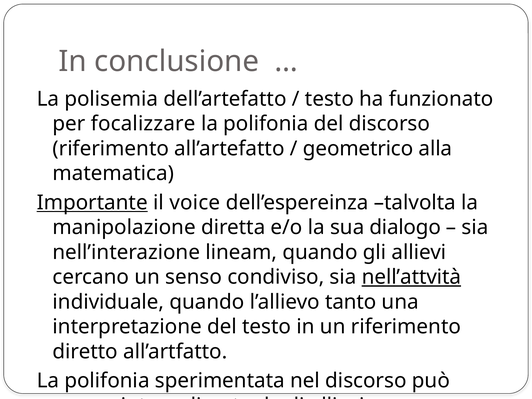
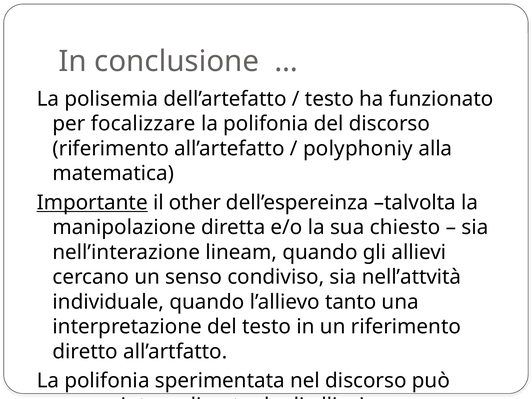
geometrico: geometrico -> polyphoniy (358, 149)
voice: voice -> other (195, 203)
dialogo: dialogo -> chiesto (405, 227)
nell’attvità underline: present -> none (411, 277)
